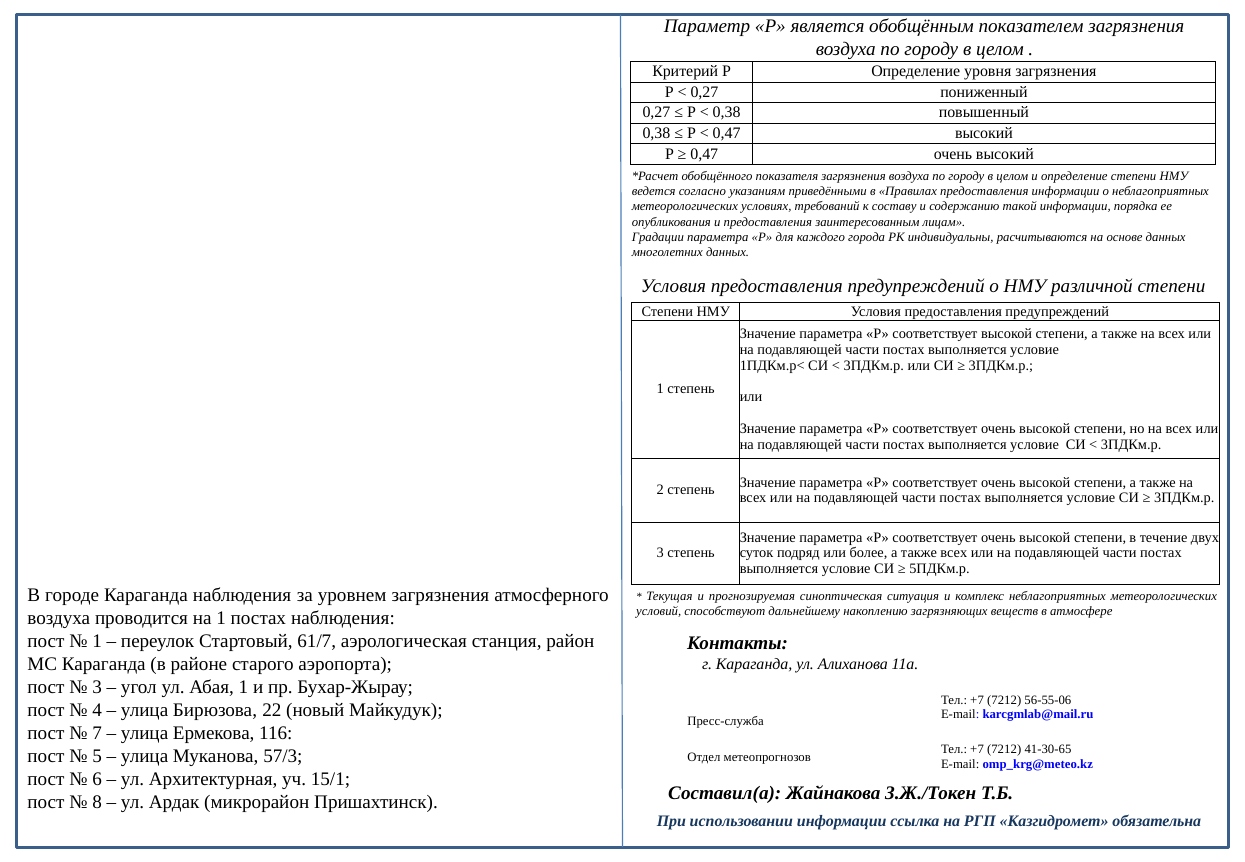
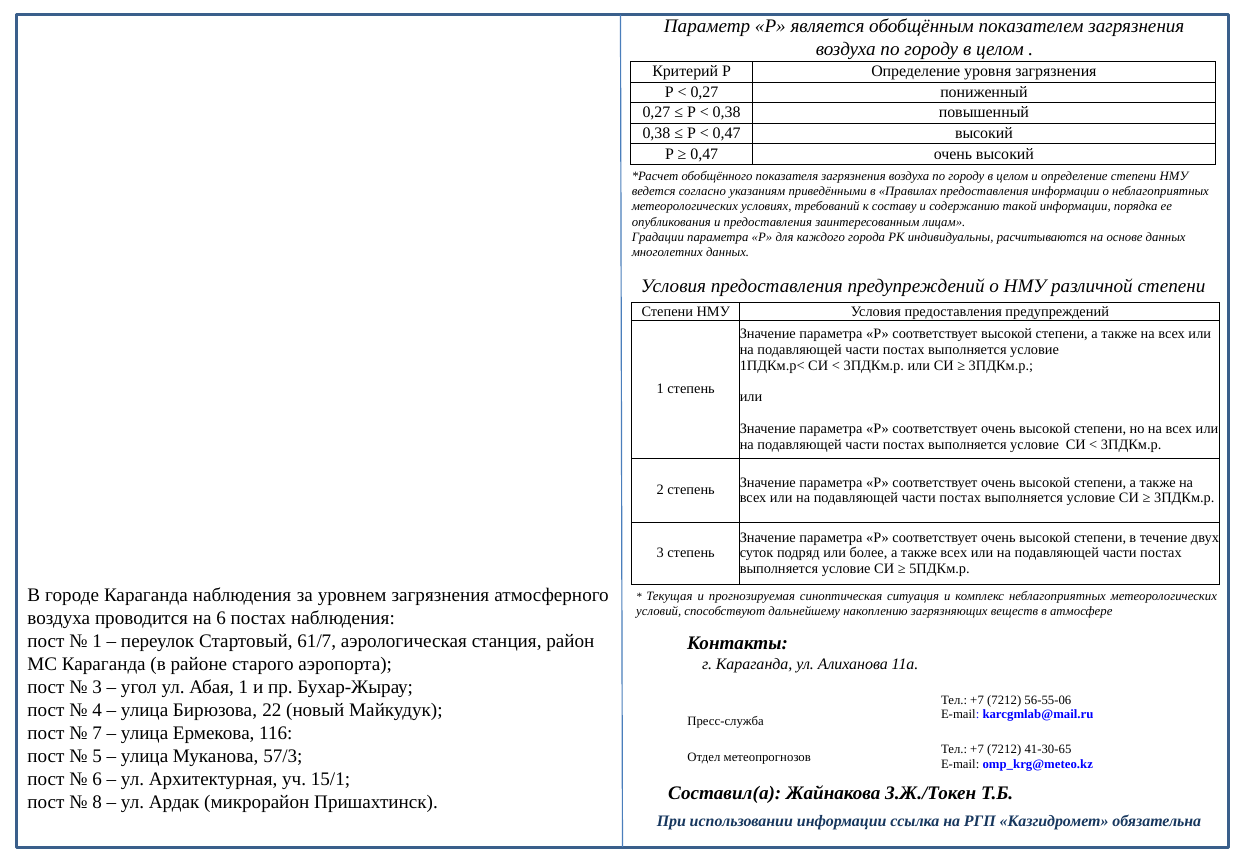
на 1: 1 -> 6 (221, 618)
